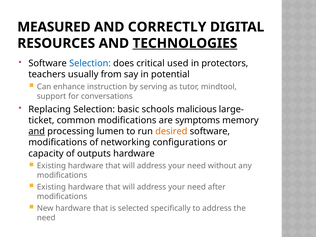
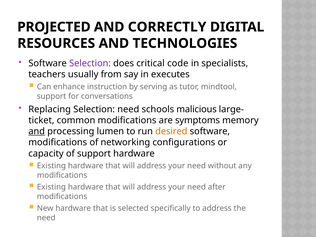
MEASURED: MEASURED -> PROJECTED (54, 27)
TECHNOLOGIES underline: present -> none (185, 43)
Selection colour: blue -> purple (90, 63)
used: used -> code (178, 63)
protectors: protectors -> specialists (225, 63)
potential: potential -> executes (170, 74)
Selection basic: basic -> need (128, 109)
of outputs: outputs -> support (94, 154)
